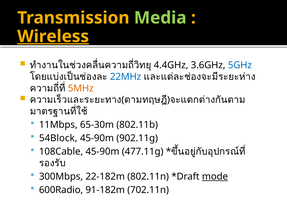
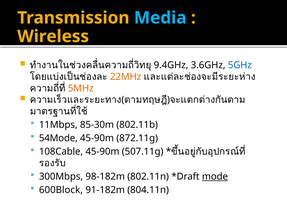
Media colour: light green -> light blue (160, 18)
Wireless underline: present -> none (53, 36)
4.4GHz: 4.4GHz -> 9.4GHz (171, 65)
22MHz colour: blue -> orange (126, 76)
65-30m: 65-30m -> 85-30m (97, 124)
54Block: 54Block -> 54Mode (58, 138)
902.11g: 902.11g -> 872.11g (137, 138)
477.11g: 477.11g -> 507.11g (143, 151)
22-182m: 22-182m -> 98-182m (105, 176)
600Radio: 600Radio -> 600Block (61, 189)
702.11n: 702.11n -> 804.11n (148, 189)
